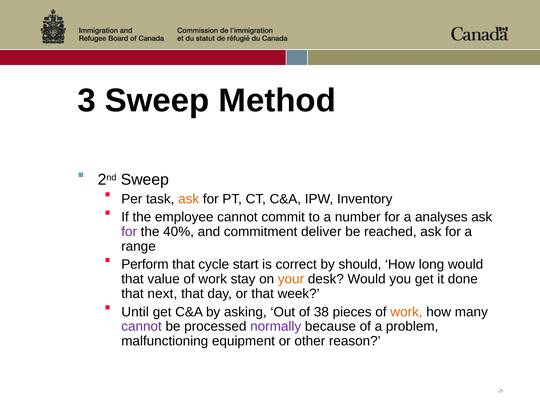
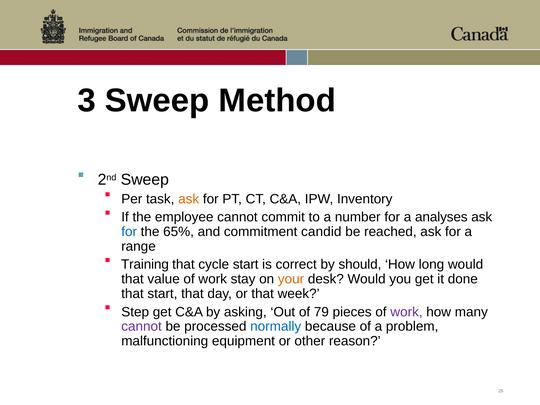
for colour: purple -> blue (129, 232)
40%: 40% -> 65% (179, 232)
deliver: deliver -> candid (321, 232)
Perform: Perform -> Training (145, 265)
that next: next -> start (162, 294)
Until: Until -> Step (135, 312)
38: 38 -> 79 (321, 312)
work colour: orange -> purple (406, 312)
normally colour: purple -> blue (276, 326)
